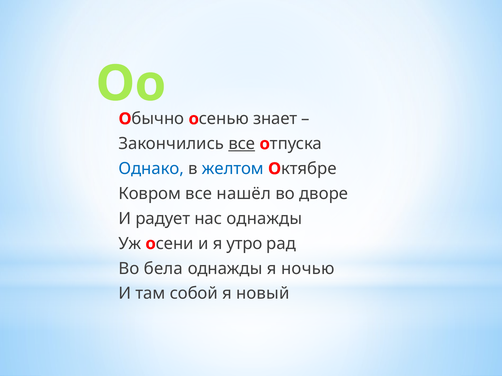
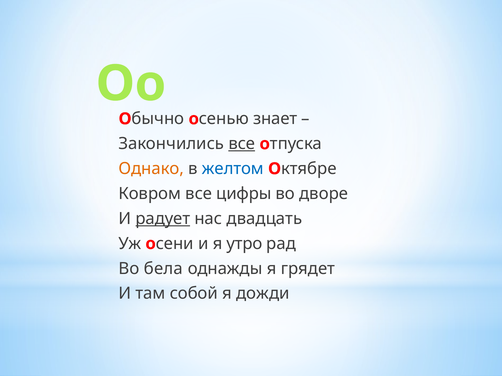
Однако colour: blue -> orange (151, 169)
нашёл: нашёл -> цифры (244, 194)
радует underline: none -> present (163, 219)
нас однажды: однажды -> двадцать (264, 219)
ночью: ночью -> грядет (308, 269)
новый: новый -> дожди (263, 294)
